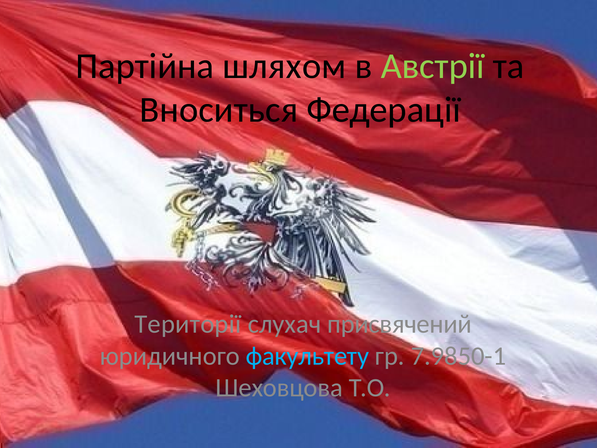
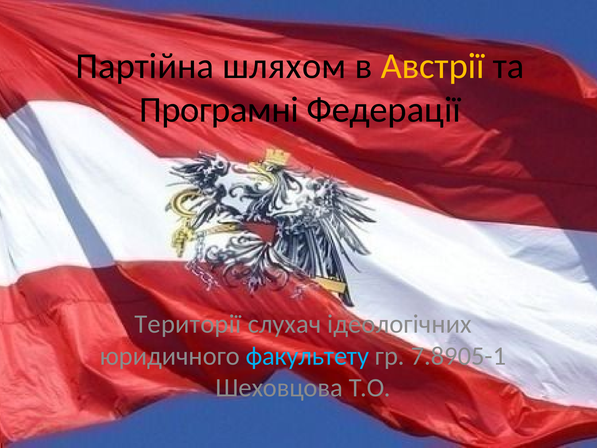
Австрії colour: light green -> yellow (433, 66)
Вноситься: Вноситься -> Програмні (219, 110)
присвячений: присвячений -> ідеологічних (399, 324)
7.9850-1: 7.9850-1 -> 7.8905-1 (458, 356)
